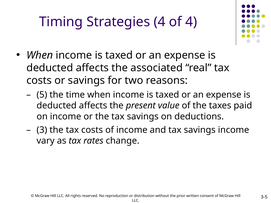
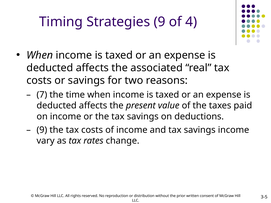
Strategies 4: 4 -> 9 (160, 22)
5: 5 -> 7 (42, 95)
3: 3 -> 9 (42, 130)
